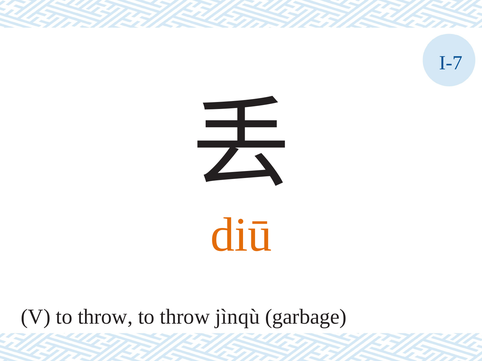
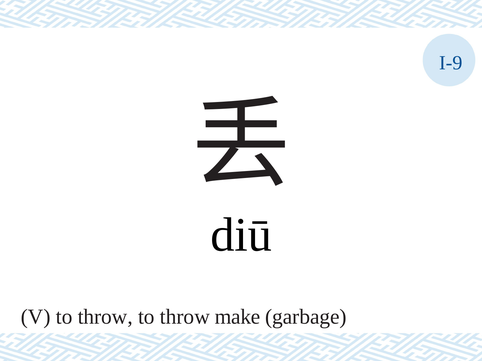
I-7: I-7 -> I-9 (451, 63)
diū colour: orange -> black (241, 235)
jìnqù: jìnqù -> make (238, 317)
